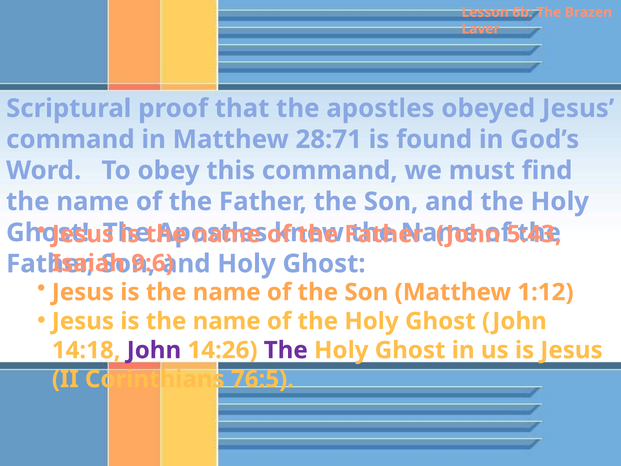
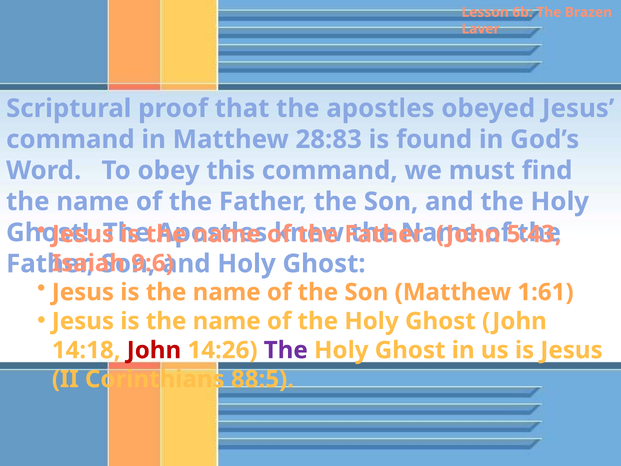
28:71: 28:71 -> 28:83 (329, 139)
1:12: 1:12 -> 1:61 (545, 292)
John colour: purple -> red (154, 350)
76:5: 76:5 -> 88:5 (262, 379)
